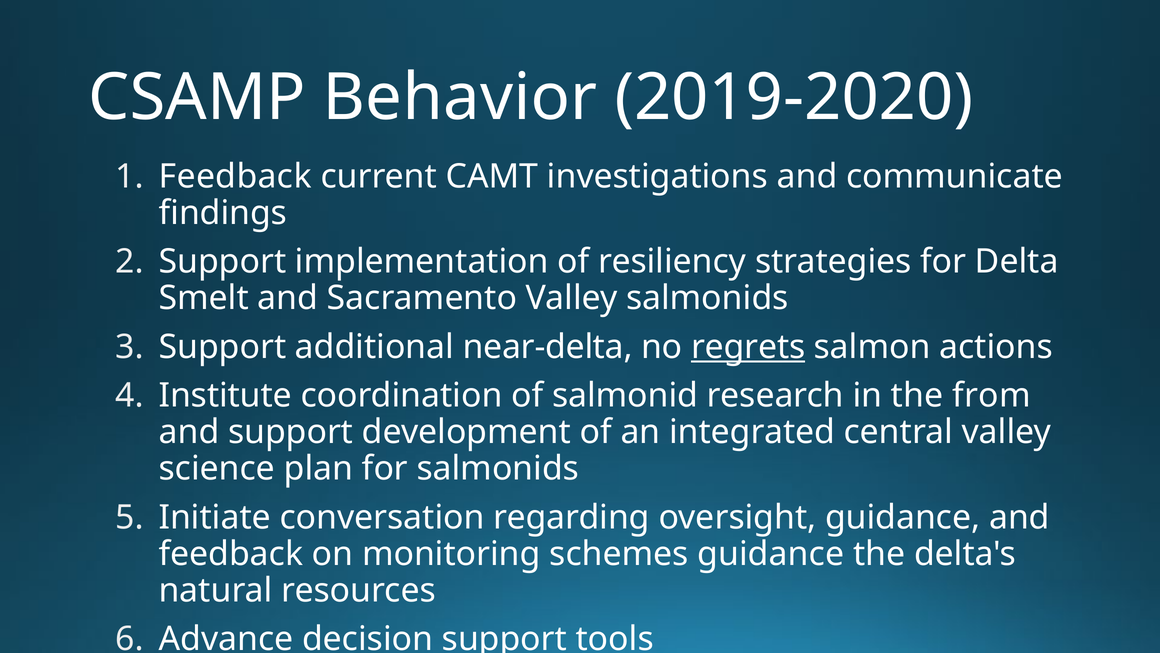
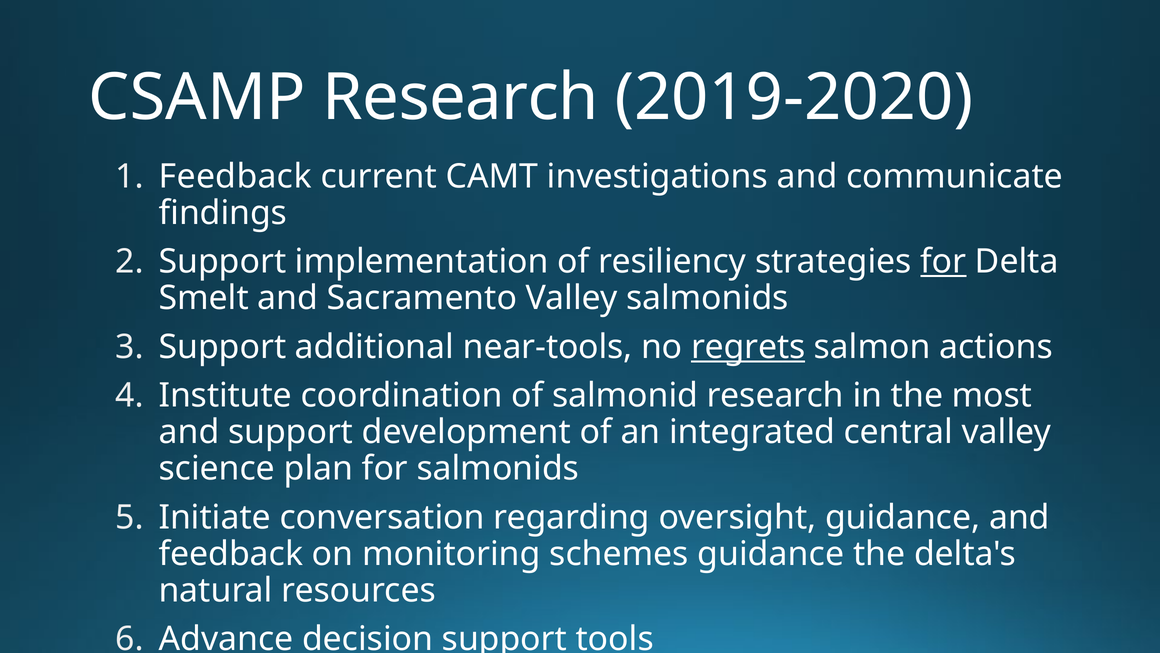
CSAMP Behavior: Behavior -> Research (461, 97)
for underline: none -> present (943, 261)
near-delta: near-delta -> near-tools (548, 347)
from: from -> most (992, 395)
